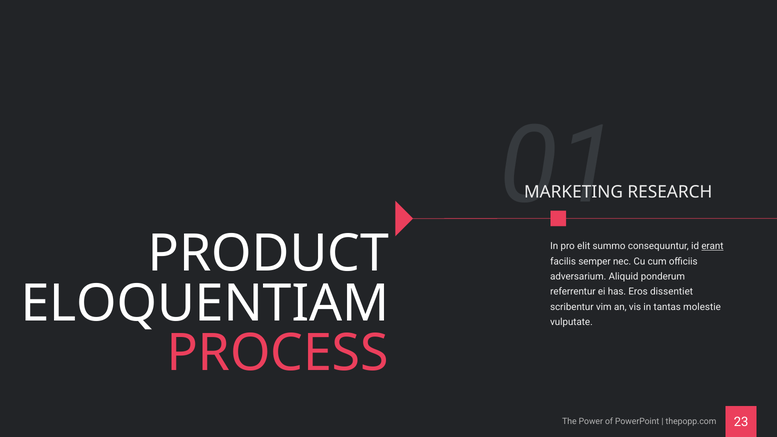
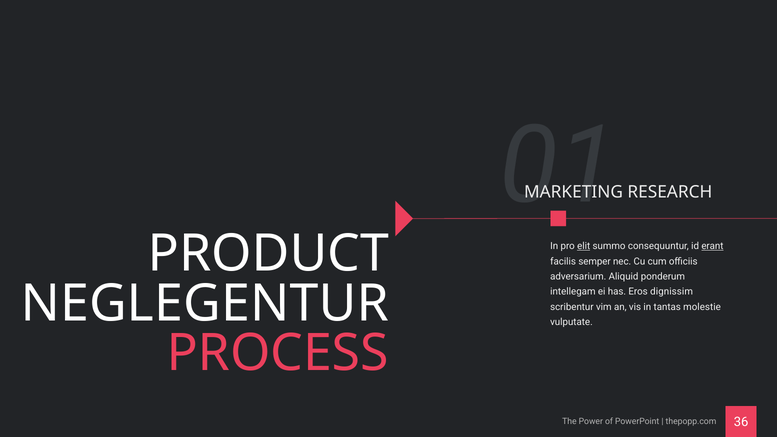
elit underline: none -> present (584, 246)
referrentur: referrentur -> intellegam (573, 292)
dissentiet: dissentiet -> dignissim (672, 292)
ELOQUENTIAM: ELOQUENTIAM -> NEGLEGENTUR (205, 303)
23: 23 -> 36 (741, 422)
